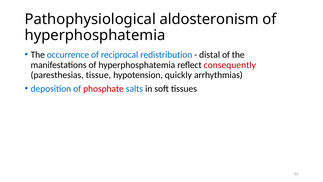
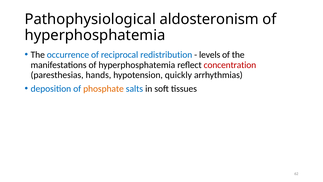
distal: distal -> levels (210, 55)
consequently: consequently -> concentration (230, 65)
tissue: tissue -> hands (98, 75)
phosphate colour: red -> orange (103, 89)
